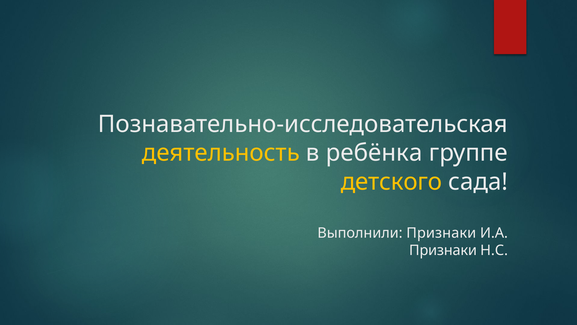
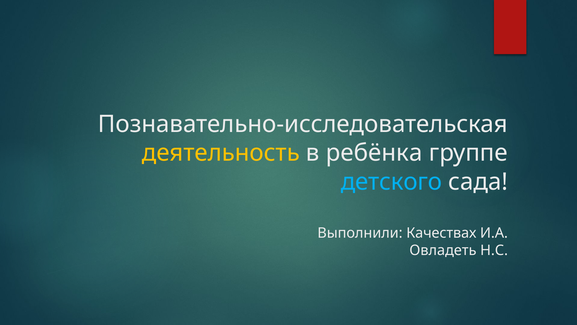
детского colour: yellow -> light blue (391, 182)
Выполнили Признаки: Признаки -> Качествах (441, 233)
Признаки: Признаки -> Овладеть (443, 250)
